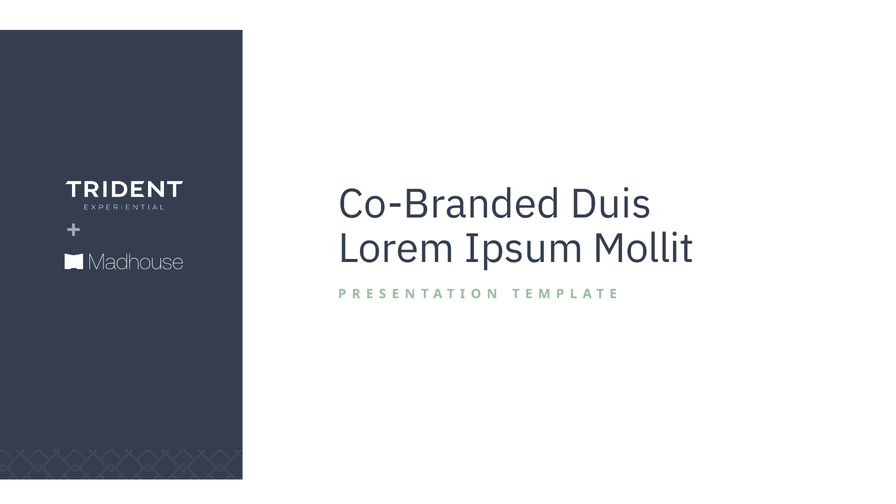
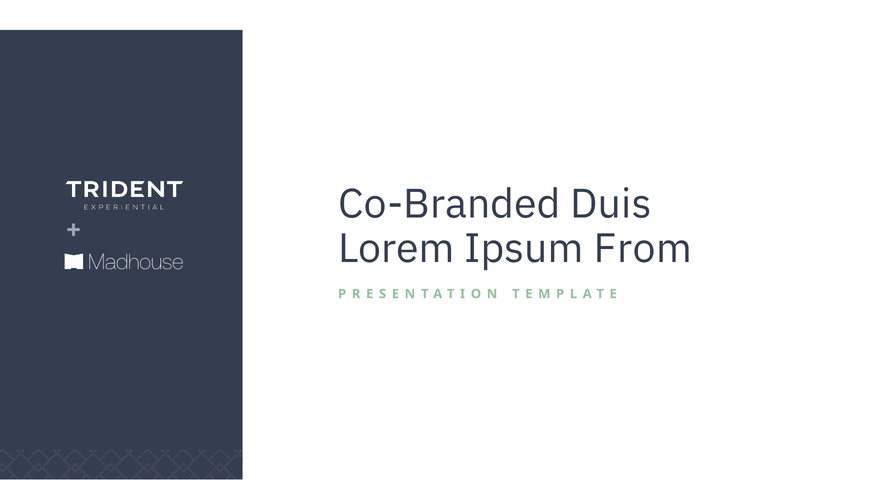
Mollit: Mollit -> From (643, 249)
